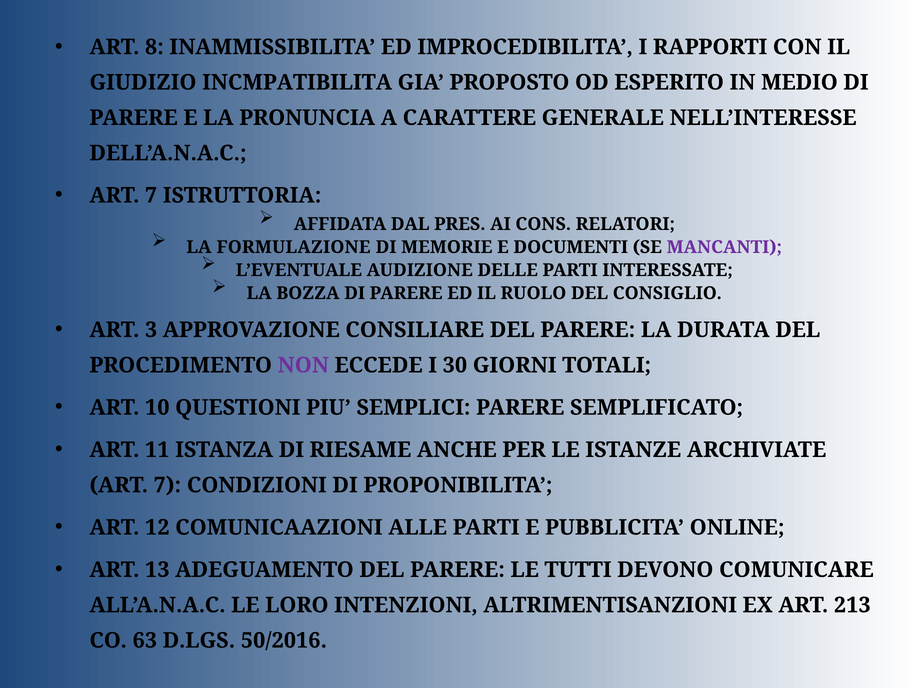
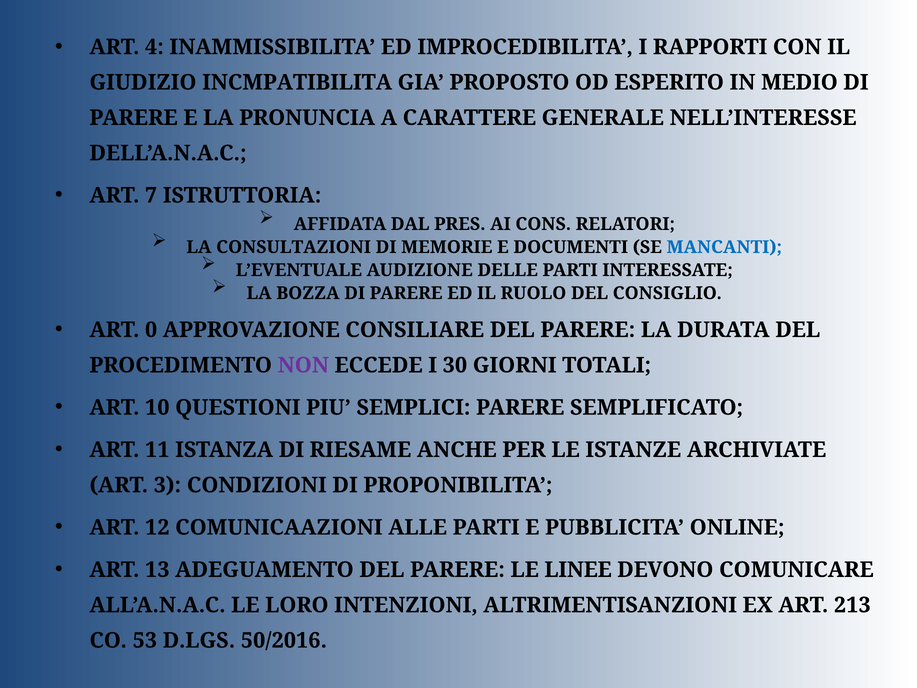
8: 8 -> 4 (154, 47)
FORMULAZIONE: FORMULAZIONE -> CONSULTAZIONI (294, 247)
MANCANTI colour: purple -> blue (724, 247)
3: 3 -> 0 (151, 330)
7: 7 -> 3 (167, 485)
TUTTI: TUTTI -> LINEE (578, 570)
63: 63 -> 53 (145, 640)
